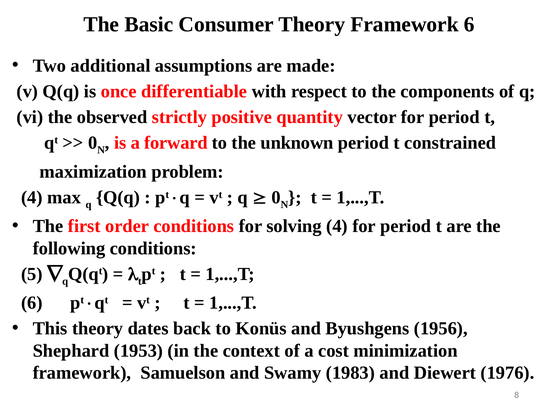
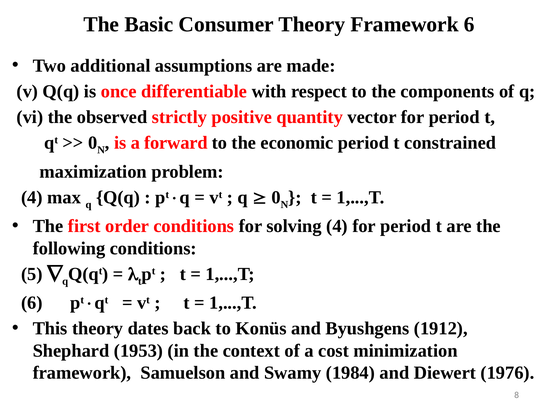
unknown: unknown -> economic (297, 143)
1956: 1956 -> 1912 (441, 329)
1983: 1983 -> 1984 (350, 373)
